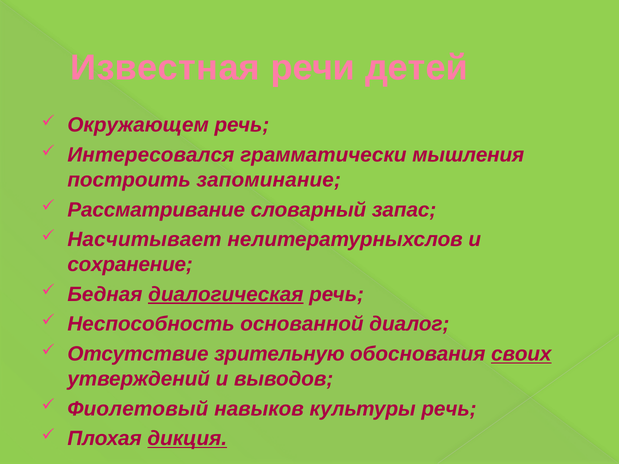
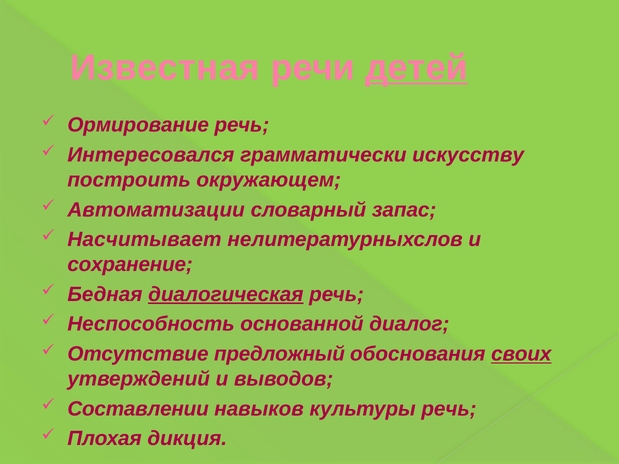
детей underline: none -> present (416, 68)
Окружающем: Окружающем -> Ормирование (138, 125)
мышления: мышления -> искусству (468, 155)
запоминание: запоминание -> окружающем (269, 180)
Рассматривание: Рассматривание -> Автоматизации (156, 210)
зрительную: зрительную -> предложный (279, 354)
Фиолетовый: Фиолетовый -> Составлении (138, 409)
дикция underline: present -> none (187, 439)
